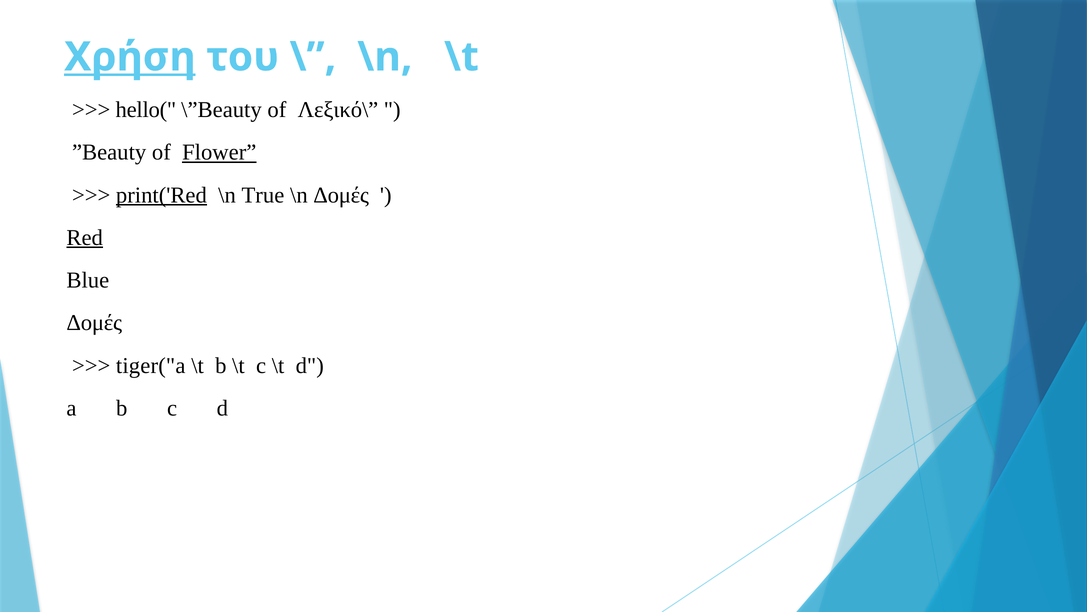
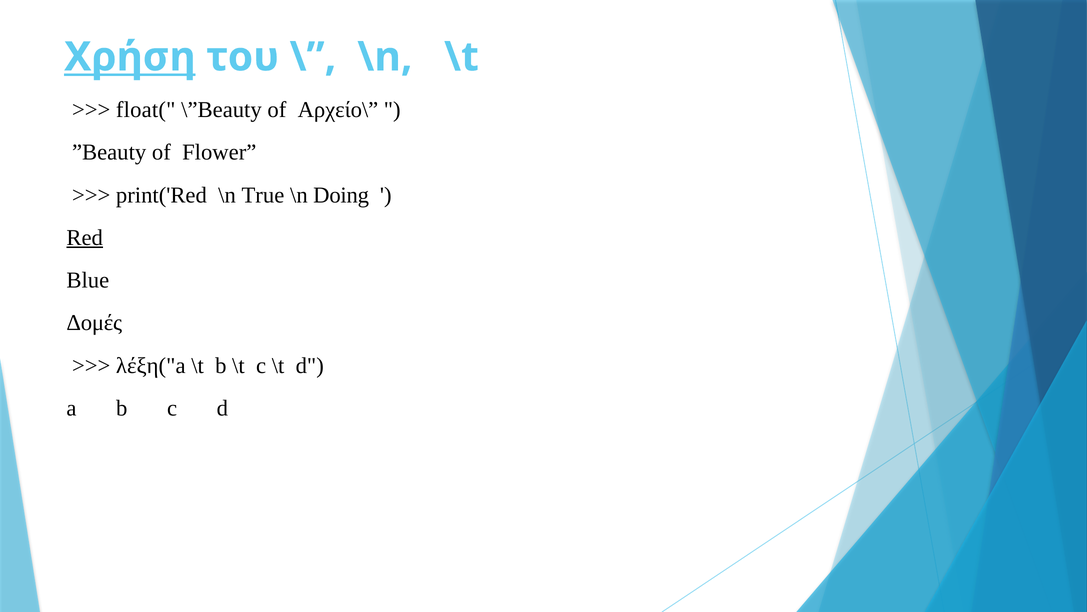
hello(: hello( -> float( (146, 110)
Λεξικό\: Λεξικό\ -> Αρχείο\ (338, 110)
Flower underline: present -> none (219, 152)
print('Red underline: present -> none (161, 195)
\n Δομές: Δομές -> Doing (341, 195)
tiger("a: tiger("a -> λέξη("a (151, 365)
